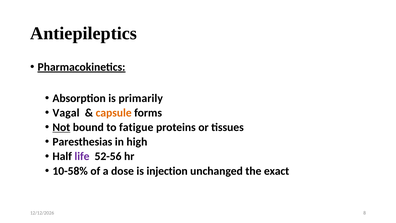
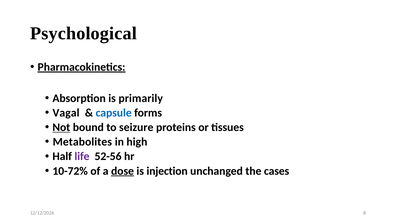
Antiepileptics: Antiepileptics -> Psychological (84, 33)
capsule colour: orange -> blue (114, 113)
fatigue: fatigue -> seizure (136, 127)
Paresthesias: Paresthesias -> Metabolites (82, 142)
10-58%: 10-58% -> 10-72% (70, 171)
dose underline: none -> present (123, 171)
exact: exact -> cases (277, 171)
